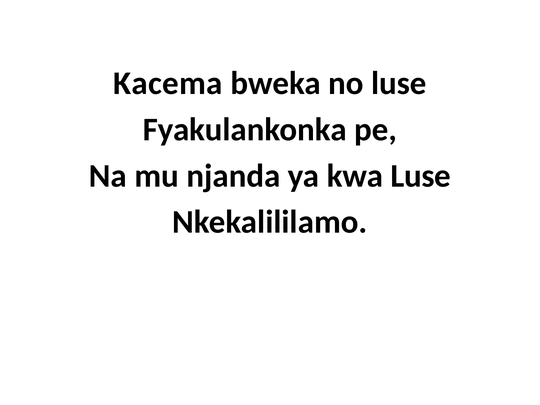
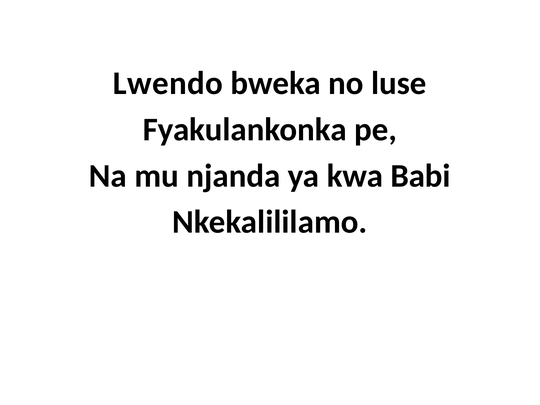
Kacema: Kacema -> Lwendo (168, 83)
kwa Luse: Luse -> Babi (421, 176)
